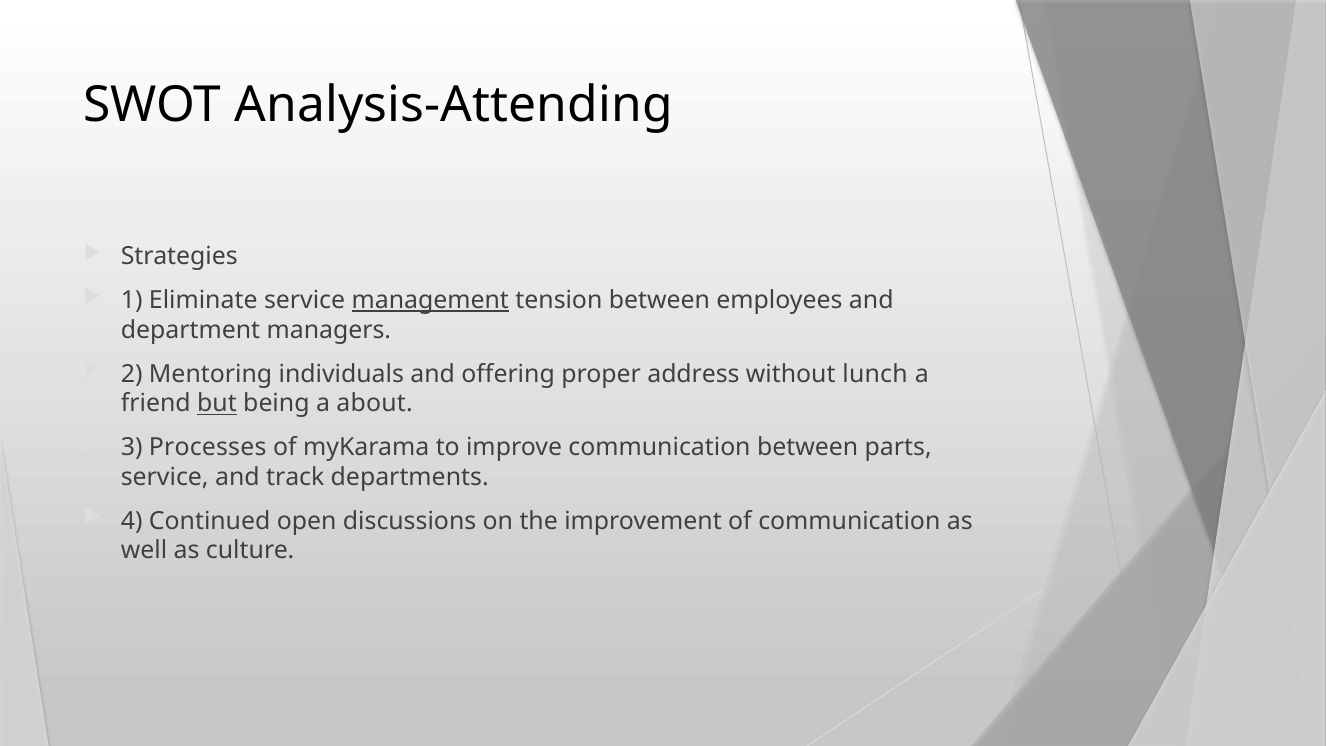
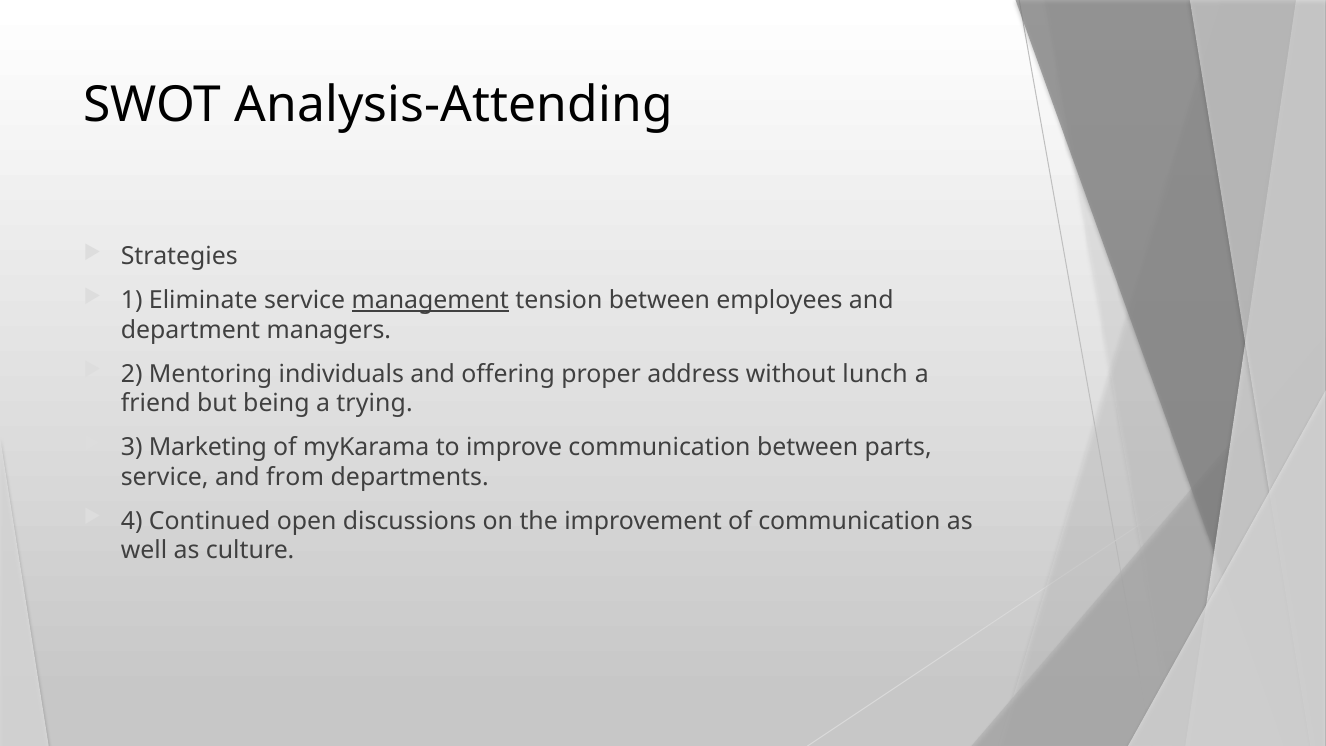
but underline: present -> none (217, 404)
about: about -> trying (375, 404)
Processes: Processes -> Marketing (208, 447)
track: track -> from (295, 477)
